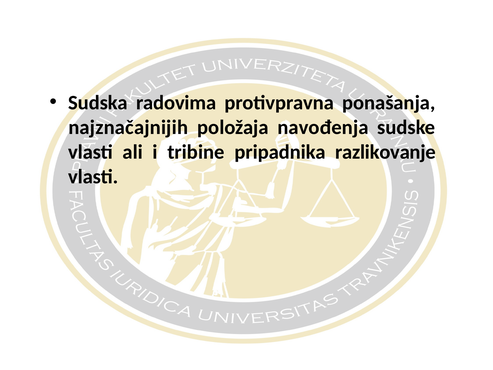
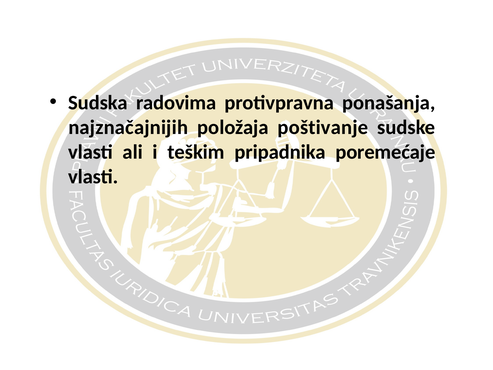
navođenja: navođenja -> poštivanje (323, 127)
tribine: tribine -> teškim (196, 152)
razlikovanje: razlikovanje -> poremećaje (385, 152)
